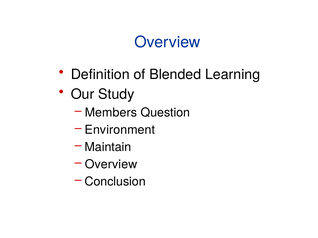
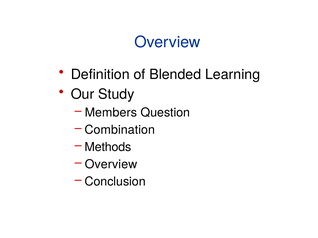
Environment: Environment -> Combination (120, 130)
Maintain: Maintain -> Methods (108, 147)
